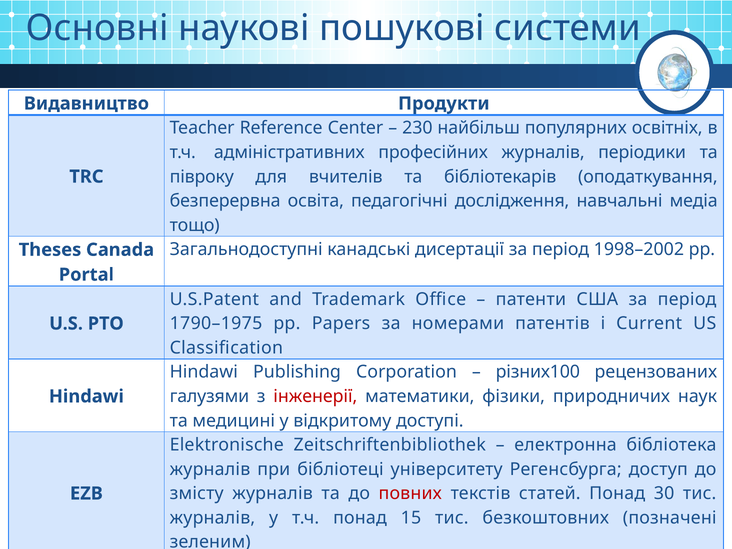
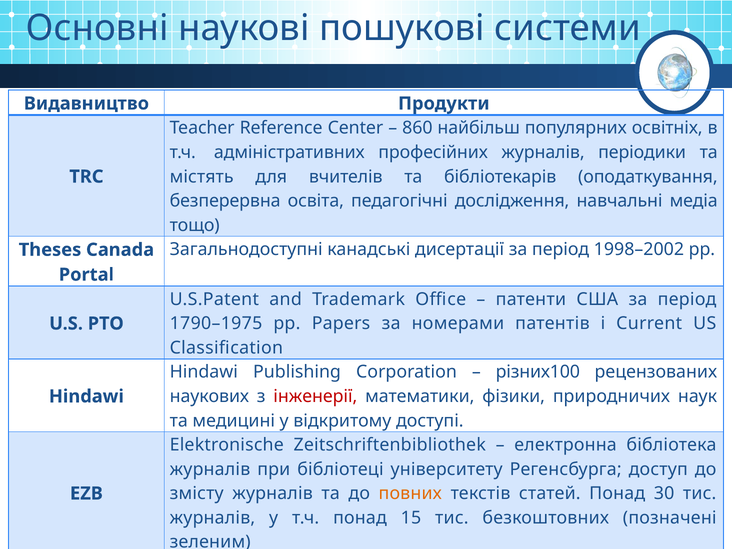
230: 230 -> 860 (417, 128)
півроку: півроку -> містять (202, 177)
галузями: галузями -> наукових (209, 396)
повних colour: red -> orange (410, 493)
